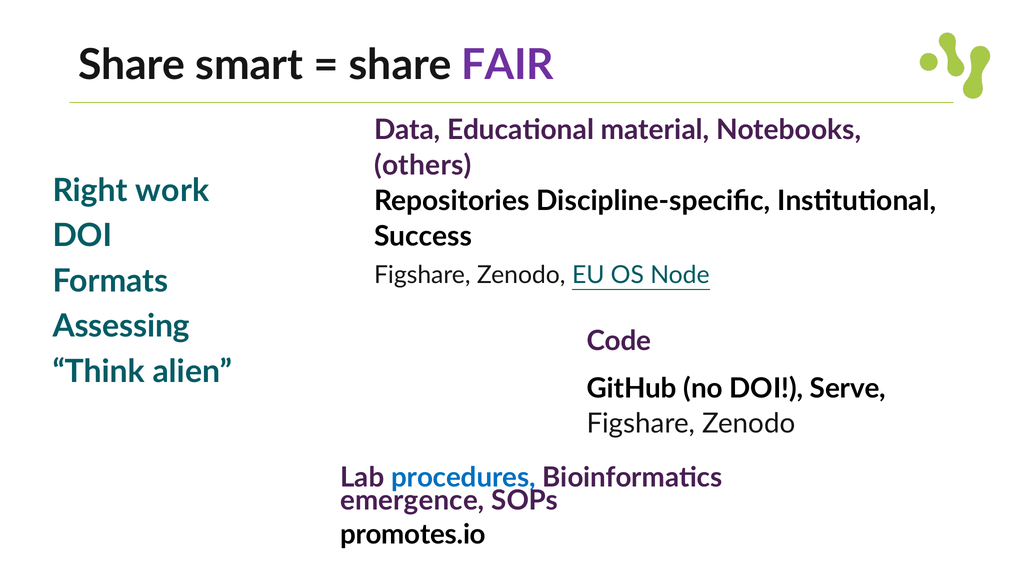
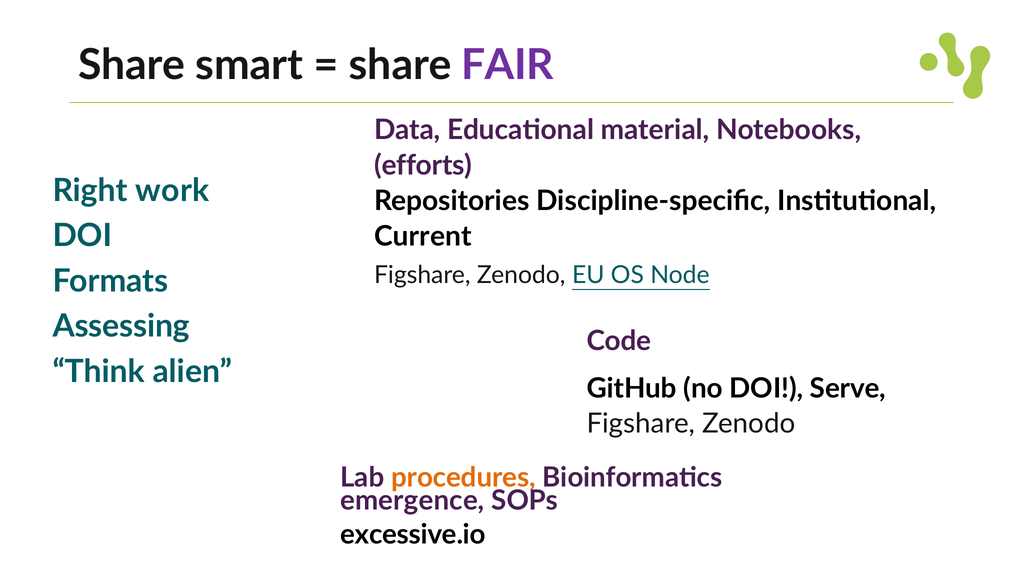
others: others -> efforts (423, 166)
Success: Success -> Current (423, 237)
procedures colour: blue -> orange (463, 478)
promotes.io: promotes.io -> excessive.io (413, 535)
